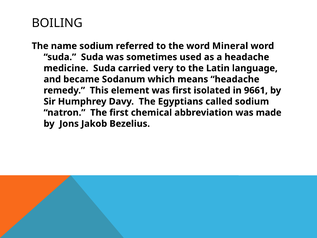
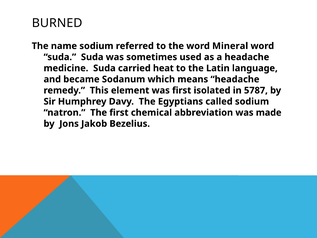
BOILING: BOILING -> BURNED (57, 23)
very: very -> heat (163, 68)
9661: 9661 -> 5787 (256, 90)
